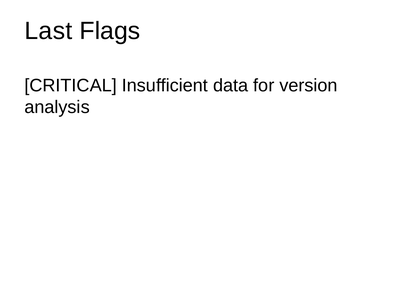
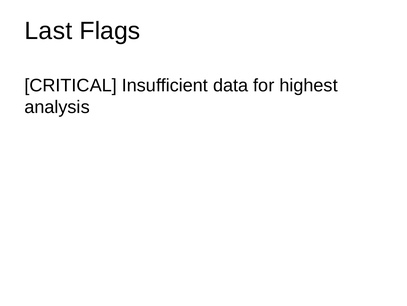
version: version -> highest (309, 85)
